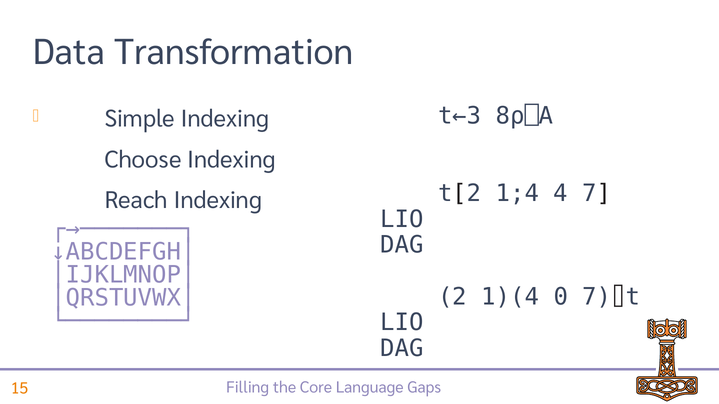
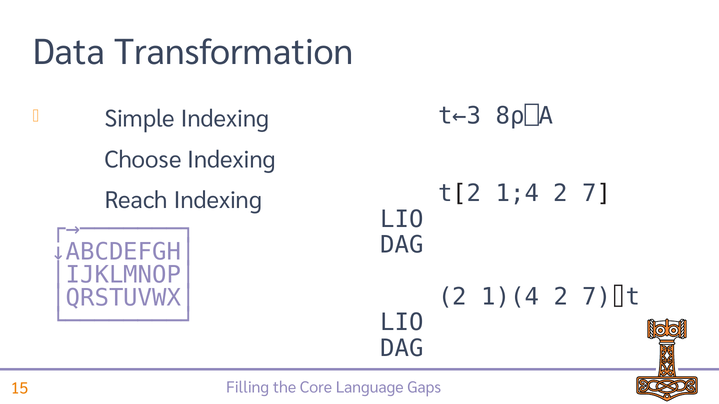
1;4 4: 4 -> 2 (561, 193)
1)(4 0: 0 -> 2 (561, 297)
